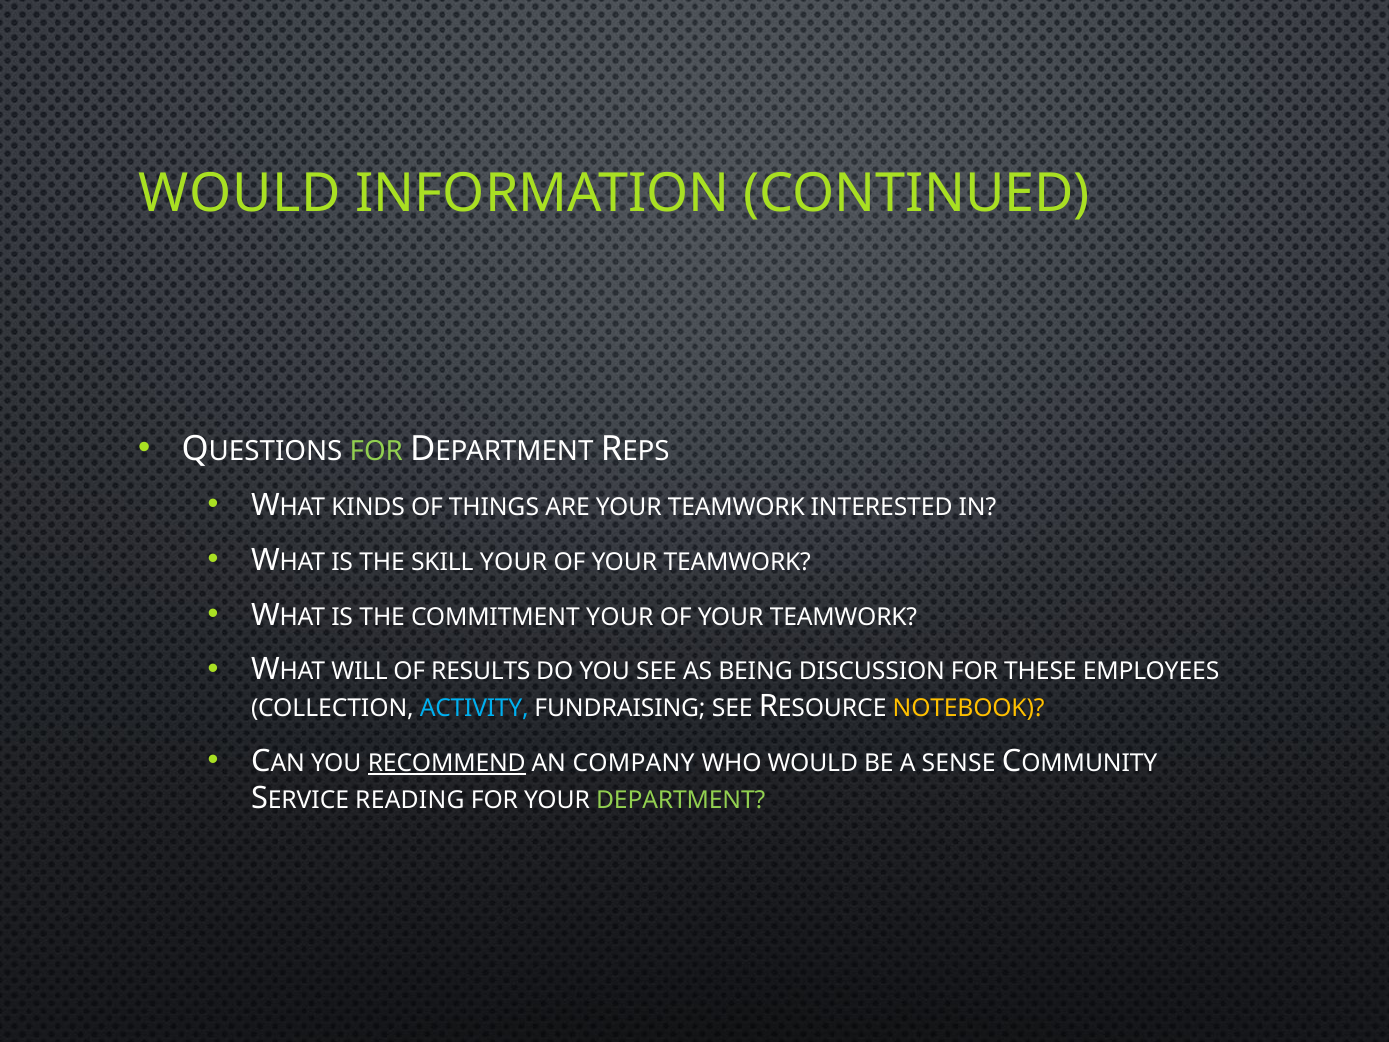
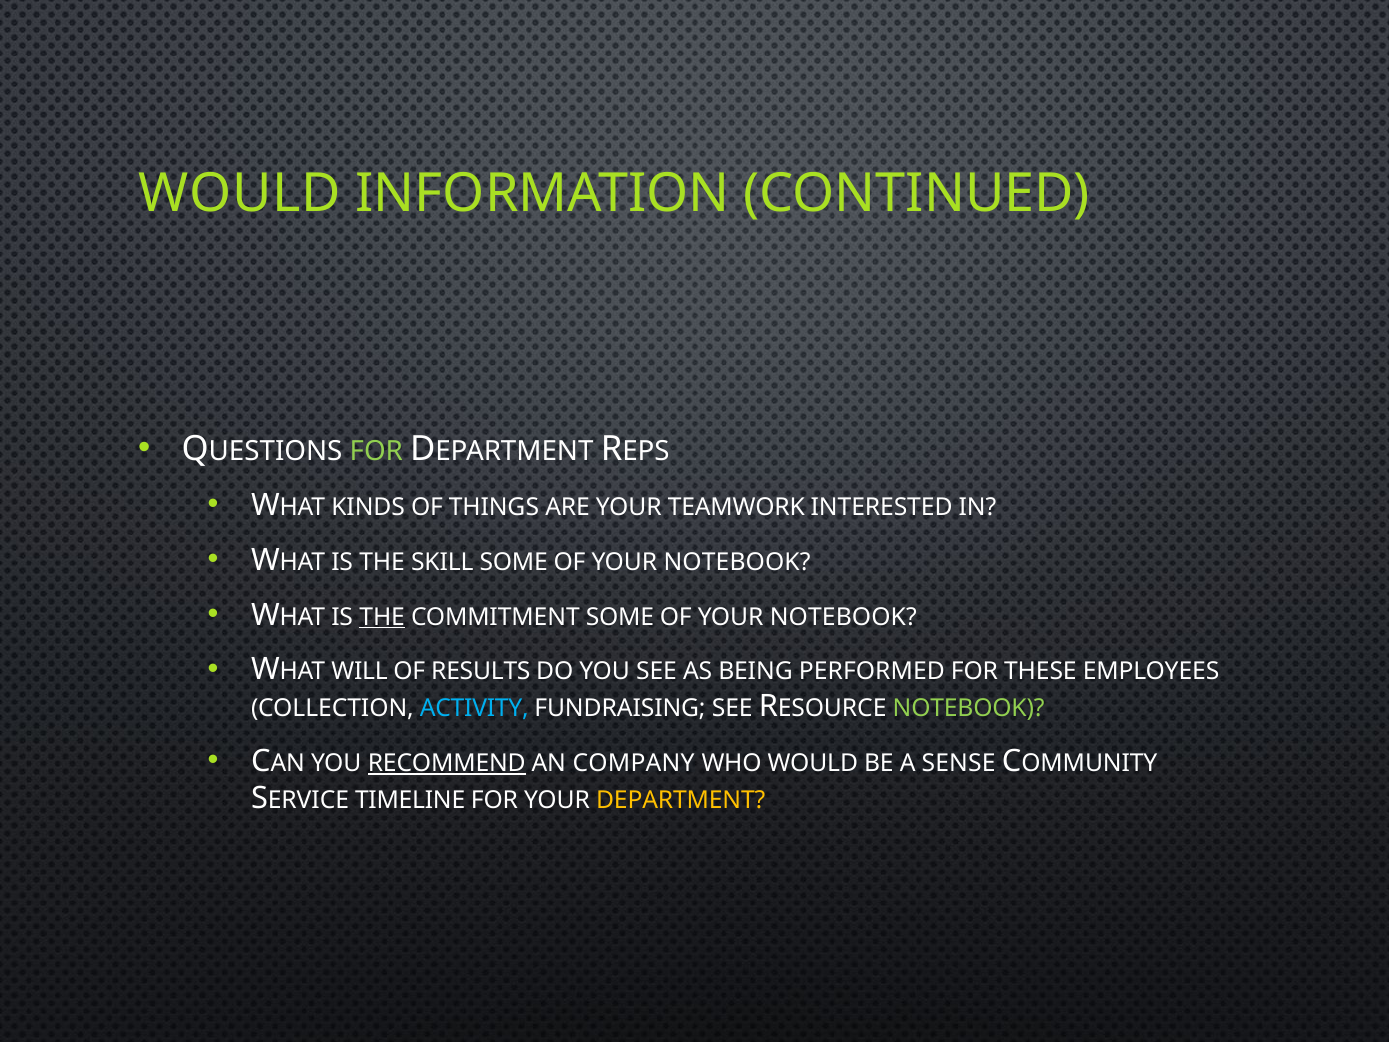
SKILL YOUR: YOUR -> SOME (514, 562)
TEAMWORK: TEAMWORK -> NOTEBOOK (737, 562)
THE underline: none -> present (382, 617)
COMMITMENT YOUR: YOUR -> SOME (620, 617)
TEAMWORK: TEAMWORK -> NOTEBOOK (843, 617)
DISCUSSION: DISCUSSION -> PERFORMED (872, 672)
NOTEBOOK colour: yellow -> light green (969, 709)
READING: READING -> TIMELINE (410, 800)
DEPARTMENT colour: light green -> yellow (681, 800)
